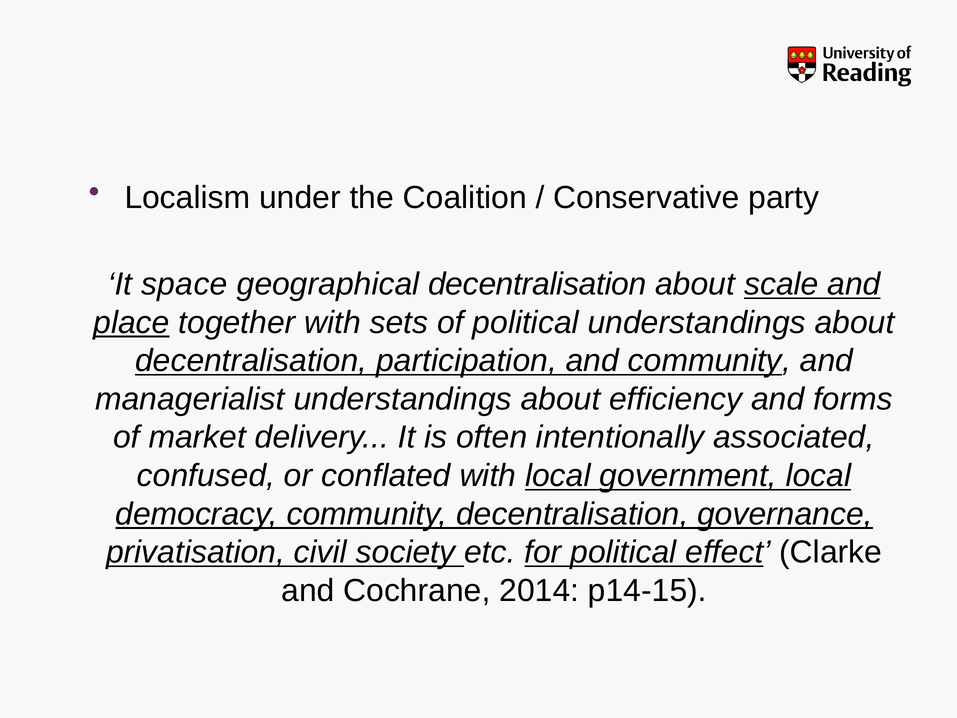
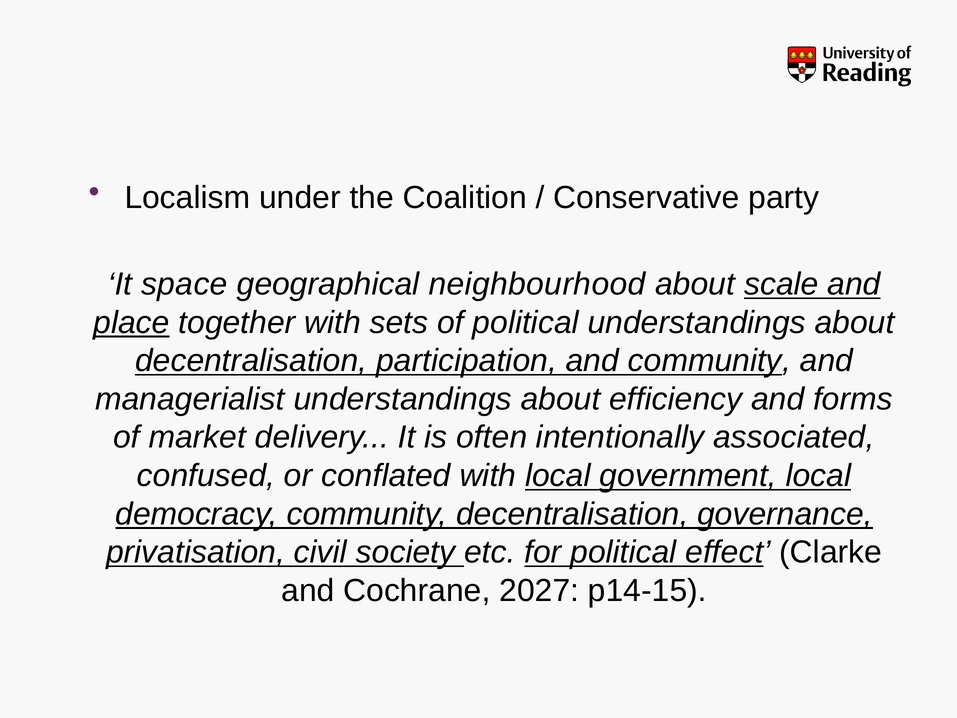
geographical decentralisation: decentralisation -> neighbourhood (537, 284)
2014: 2014 -> 2027 (539, 590)
